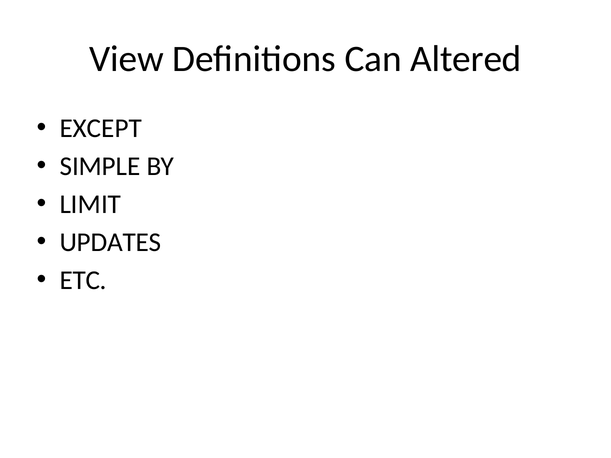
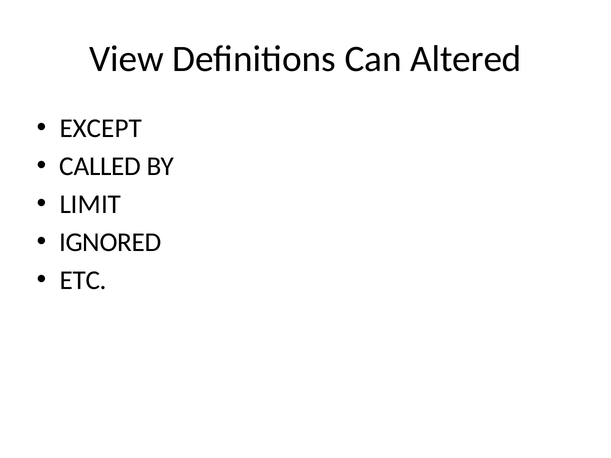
SIMPLE: SIMPLE -> CALLED (100, 166)
UPDATES: UPDATES -> IGNORED (110, 242)
